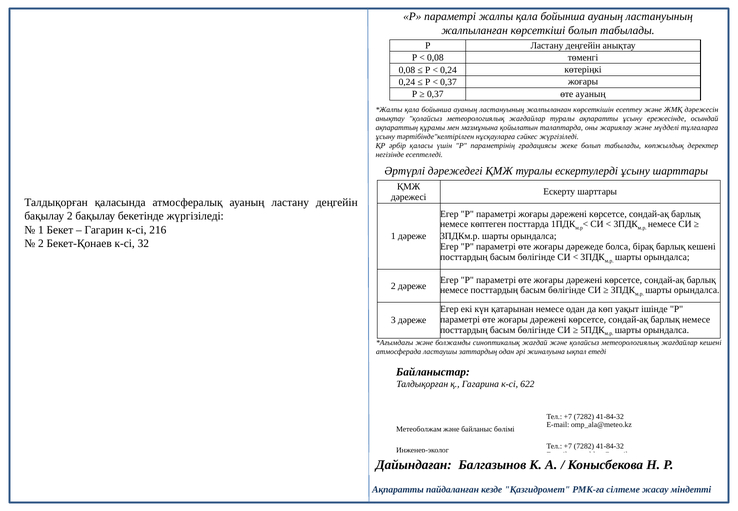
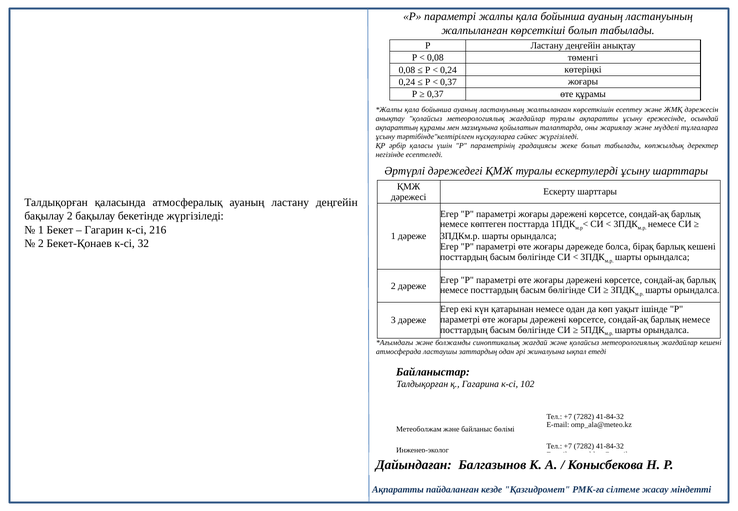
өте ауаның: ауаның -> құрамы (591, 94)
622: 622 -> 102 (527, 384)
